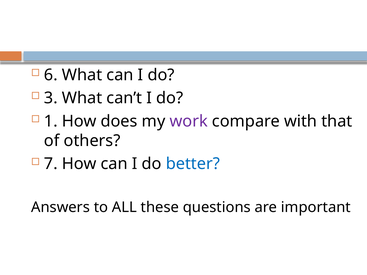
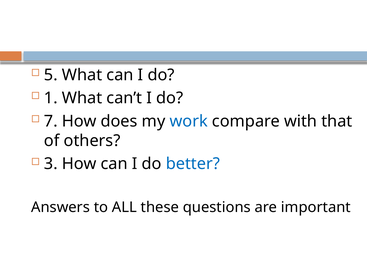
6: 6 -> 5 (51, 75)
3: 3 -> 1 (51, 98)
1: 1 -> 7 (51, 121)
work colour: purple -> blue (189, 121)
7: 7 -> 3 (51, 164)
